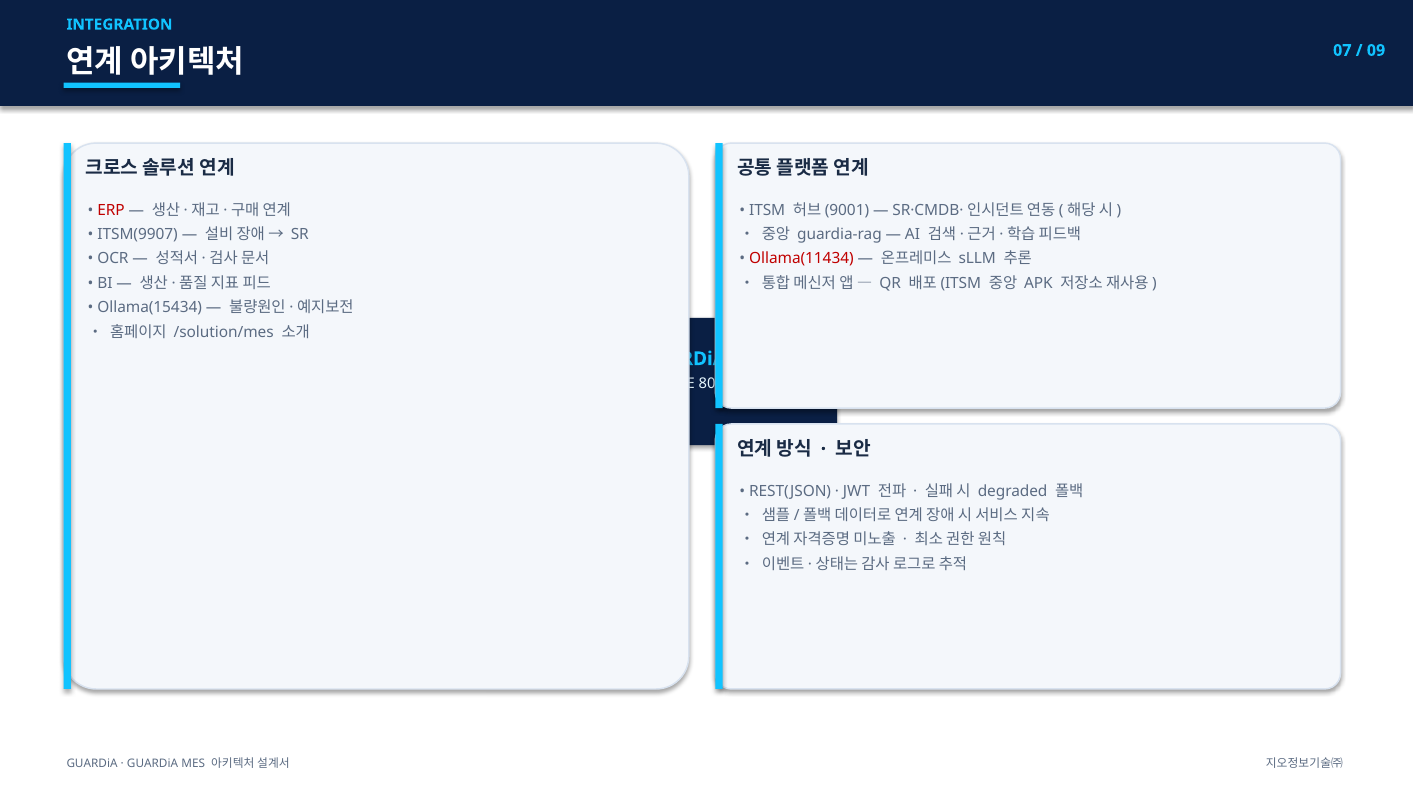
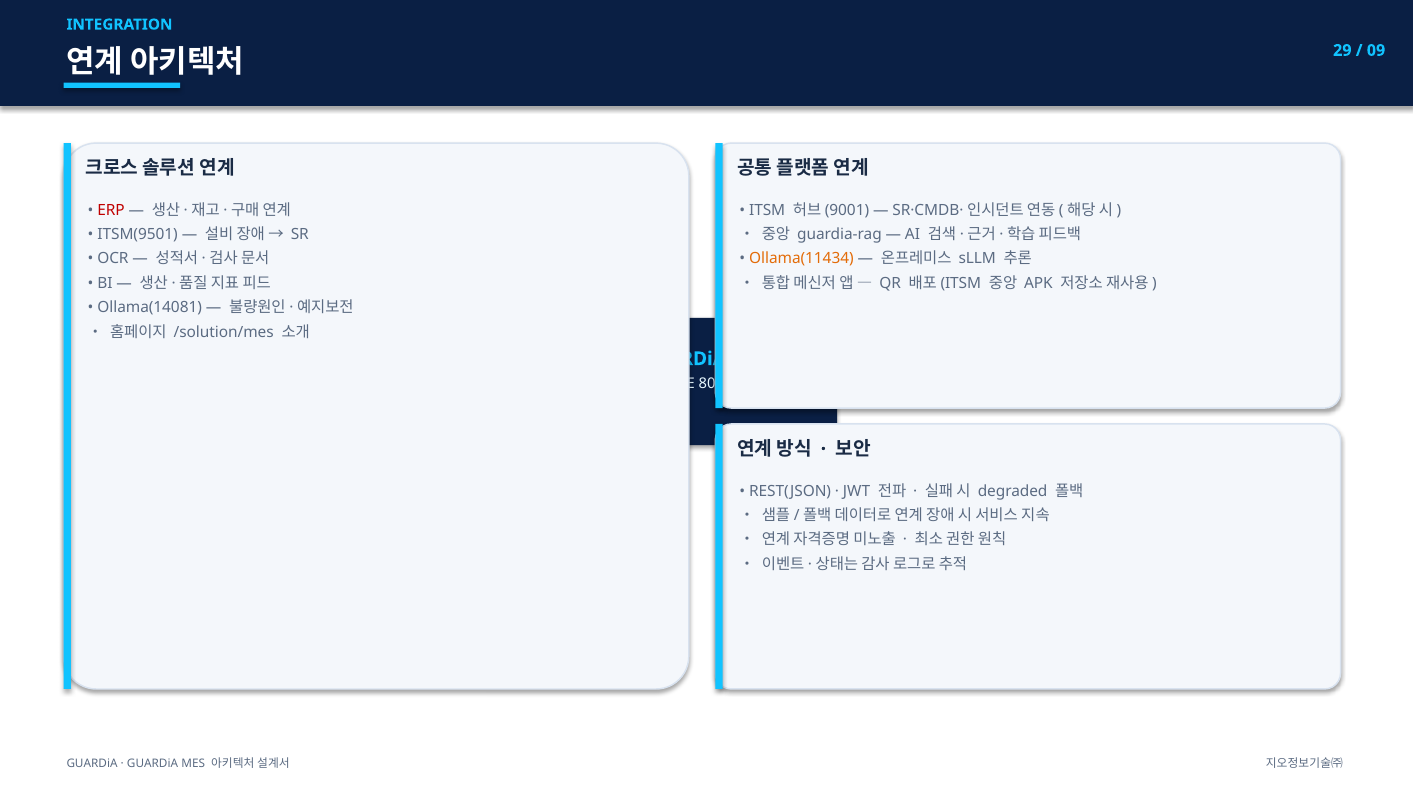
07: 07 -> 29 (1342, 50)
ITSM(9907: ITSM(9907 -> ITSM(9501 (138, 234)
Ollama(11434 colour: red -> orange (801, 259)
Ollama(15434: Ollama(15434 -> Ollama(14081 (150, 308)
